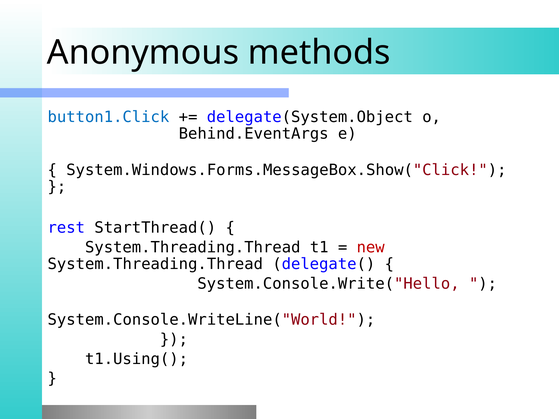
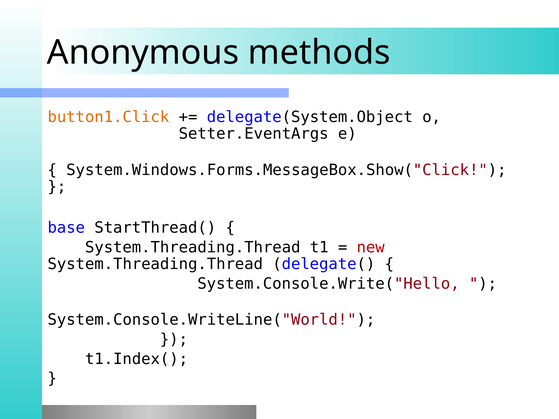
button1.Click colour: blue -> orange (108, 117)
Behind.EventArgs: Behind.EventArgs -> Setter.EventArgs (254, 134)
rest: rest -> base (66, 228)
t1.Using(: t1.Using( -> t1.Index( (137, 359)
